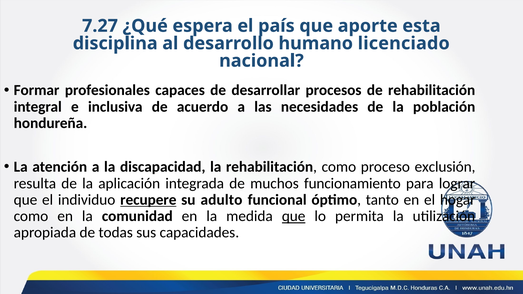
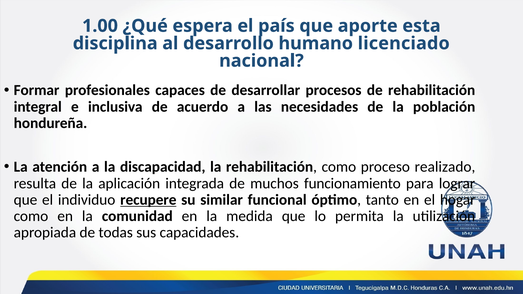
7.27: 7.27 -> 1.00 (100, 26)
exclusión: exclusión -> realizado (445, 167)
adulto: adulto -> similar (222, 200)
que underline: present -> none (294, 216)
